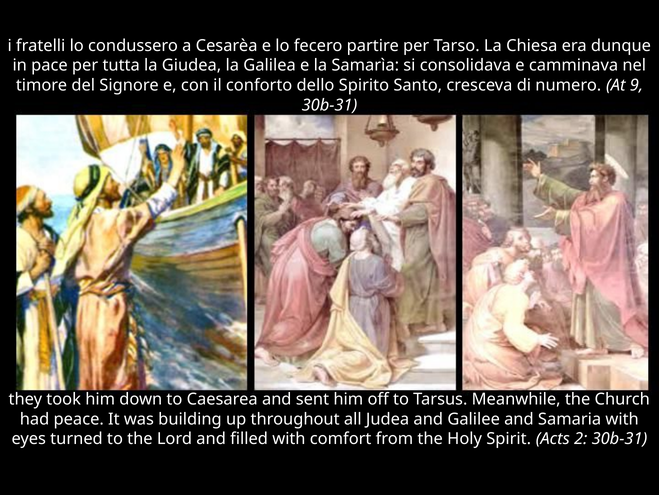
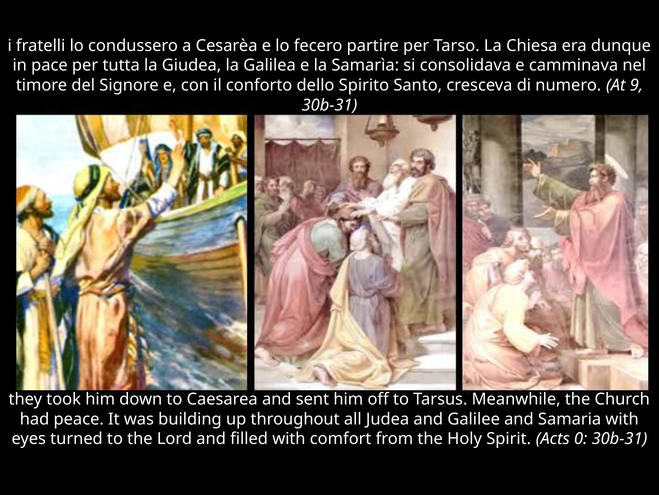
2: 2 -> 0 (581, 438)
